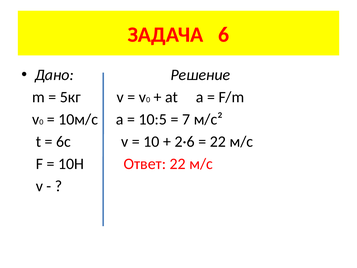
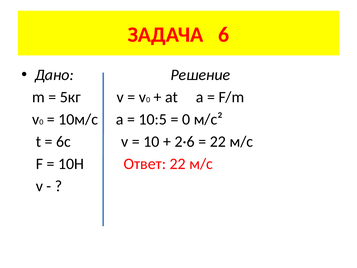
7: 7 -> 0 (186, 119)
